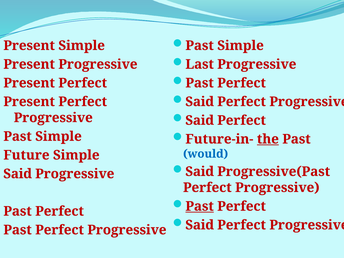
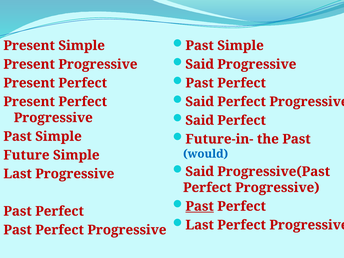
Last: Last -> Said (200, 64)
the underline: present -> none (268, 139)
Said: Said -> Last (18, 174)
Said: Said -> Last (200, 225)
